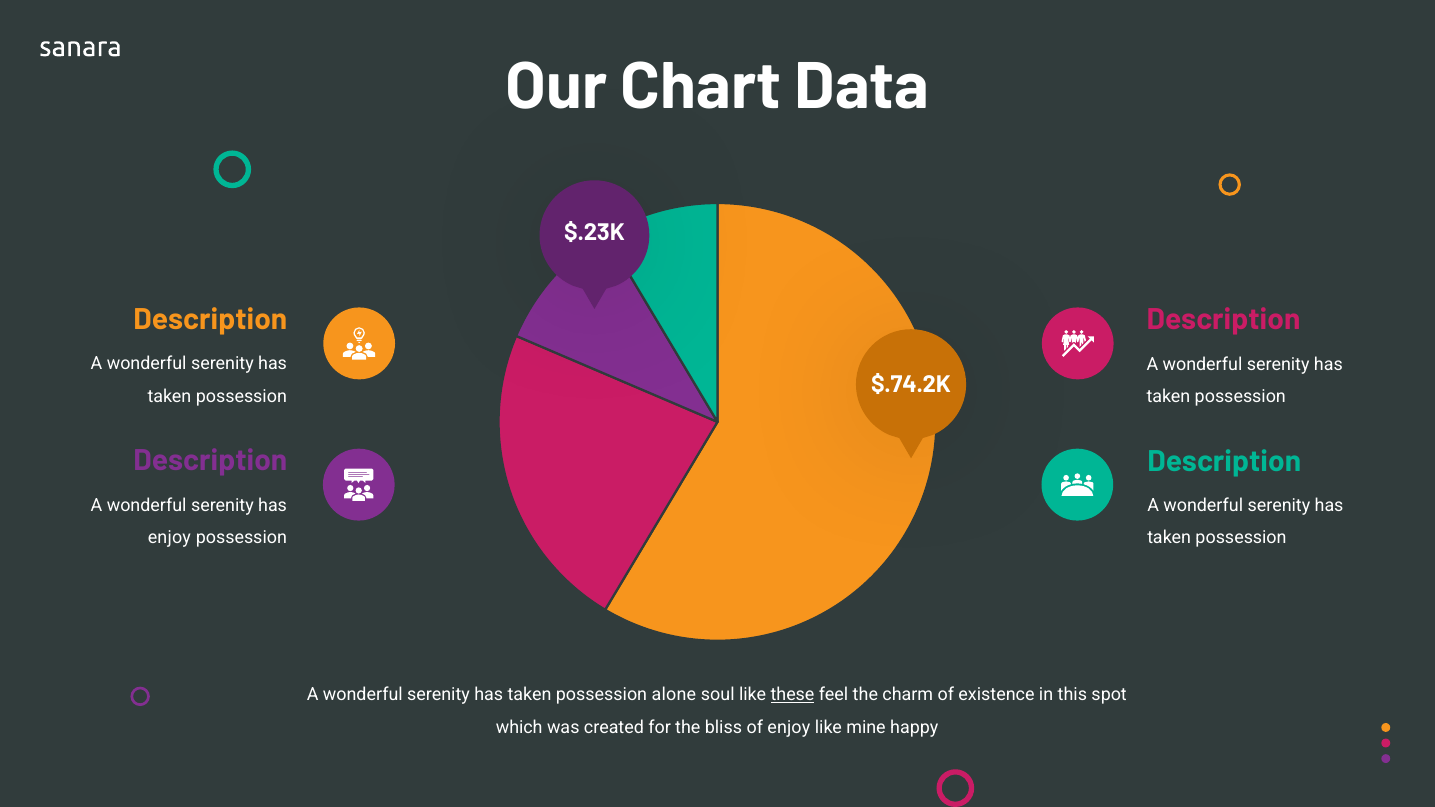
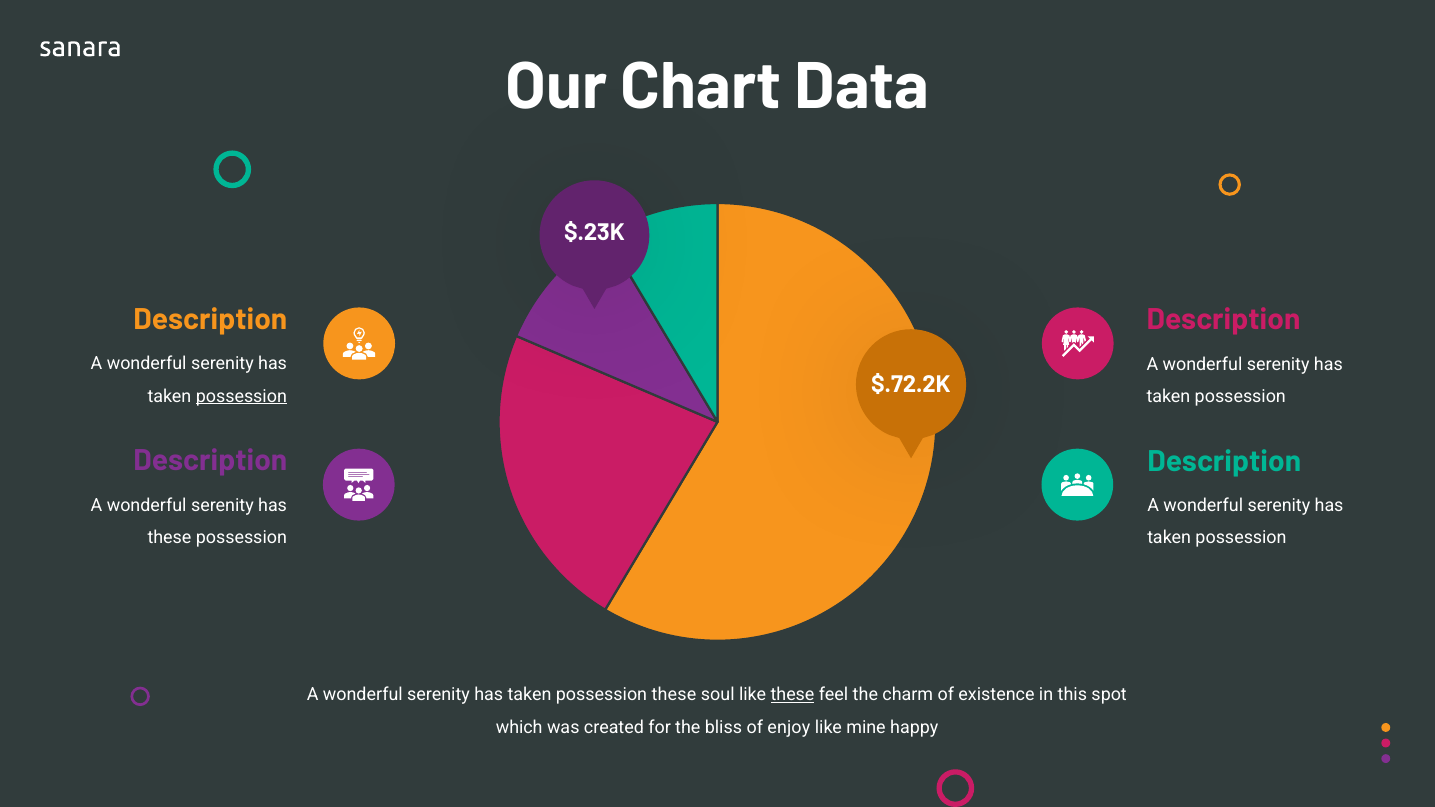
$.74.2K: $.74.2K -> $.72.2K (911, 385)
possession underline: none -> present (241, 396)
enjoy: enjoy -> these (169, 538)
possession alone: alone -> these (674, 695)
